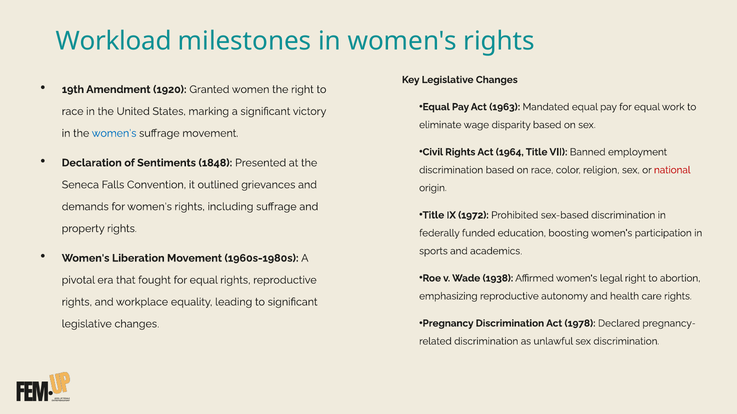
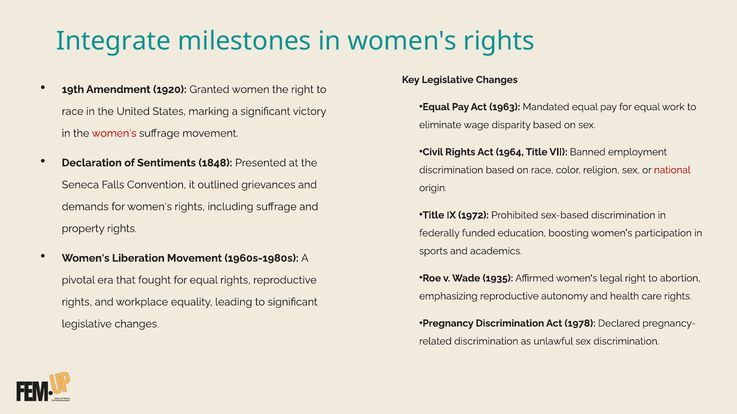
Workload: Workload -> Integrate (114, 41)
women's colour: blue -> red (114, 133)
1938: 1938 -> 1935 (498, 279)
